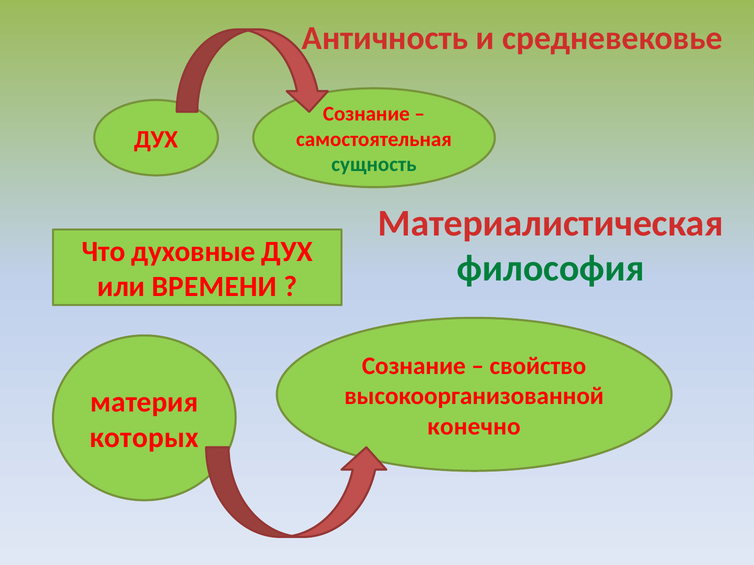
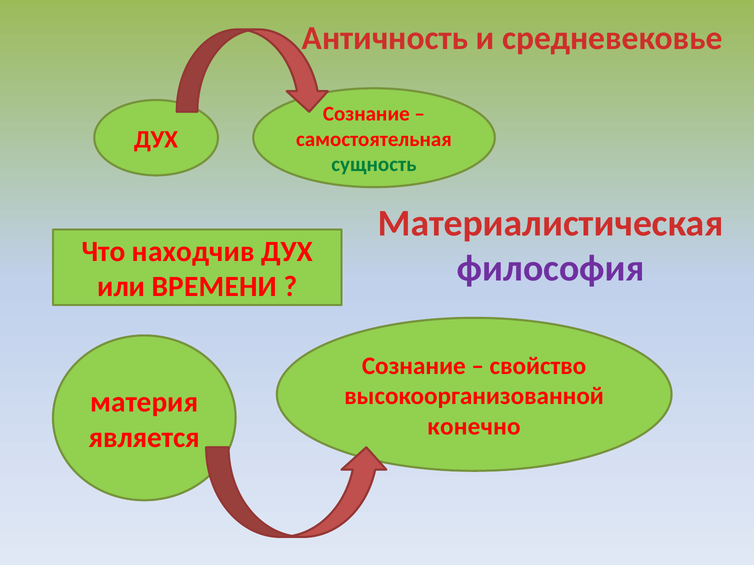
духовные: духовные -> находчив (193, 252)
философия colour: green -> purple (551, 269)
которых: которых -> является (144, 438)
